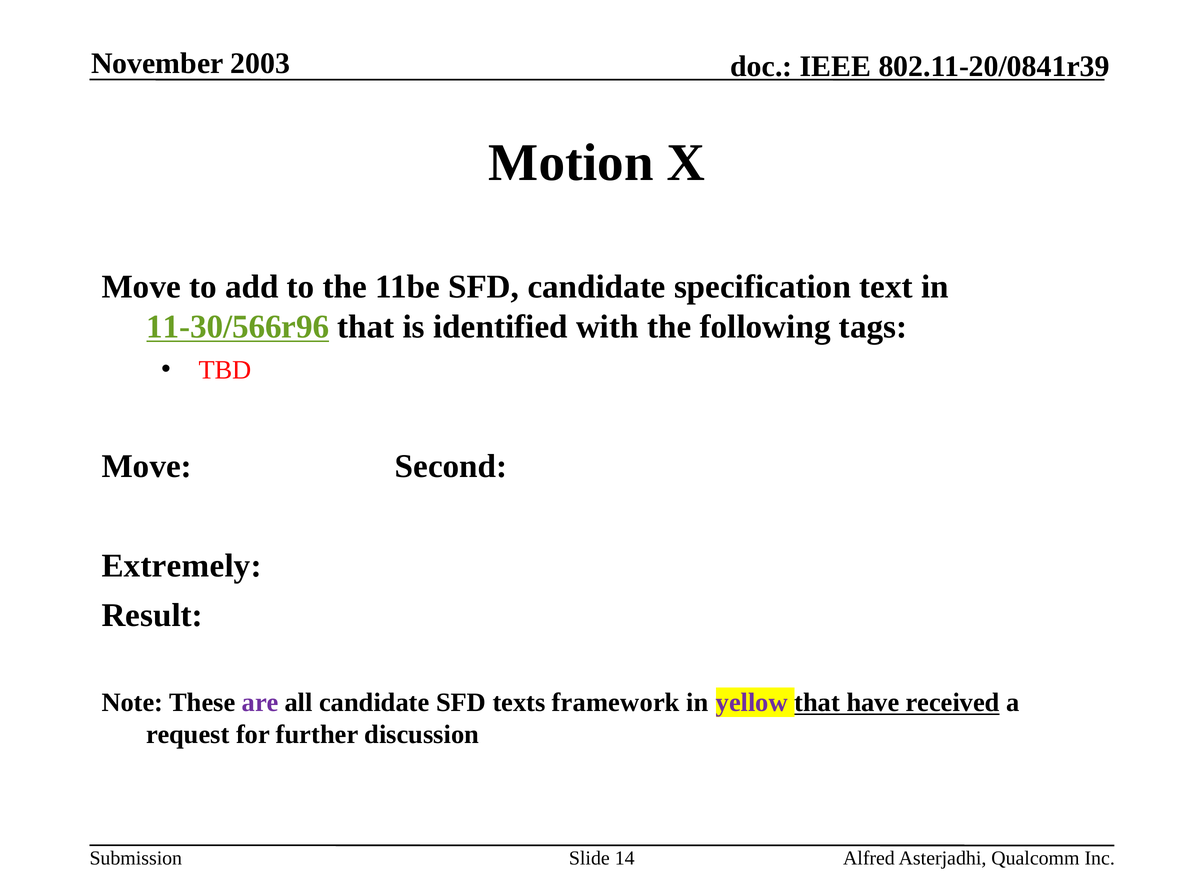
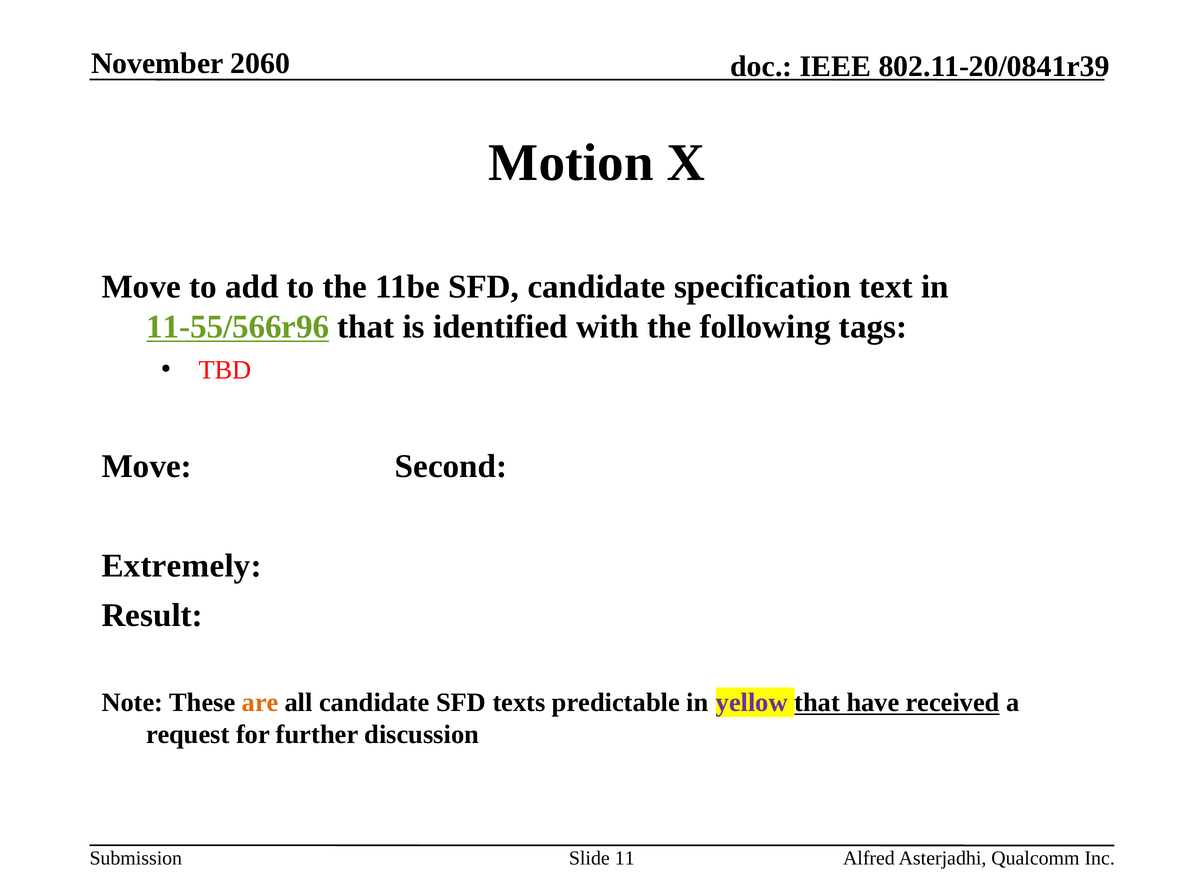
2003: 2003 -> 2060 (260, 63)
11-30/566r96: 11-30/566r96 -> 11-55/566r96 (238, 327)
are colour: purple -> orange (260, 703)
framework: framework -> predictable (616, 703)
14: 14 -> 11 (625, 859)
